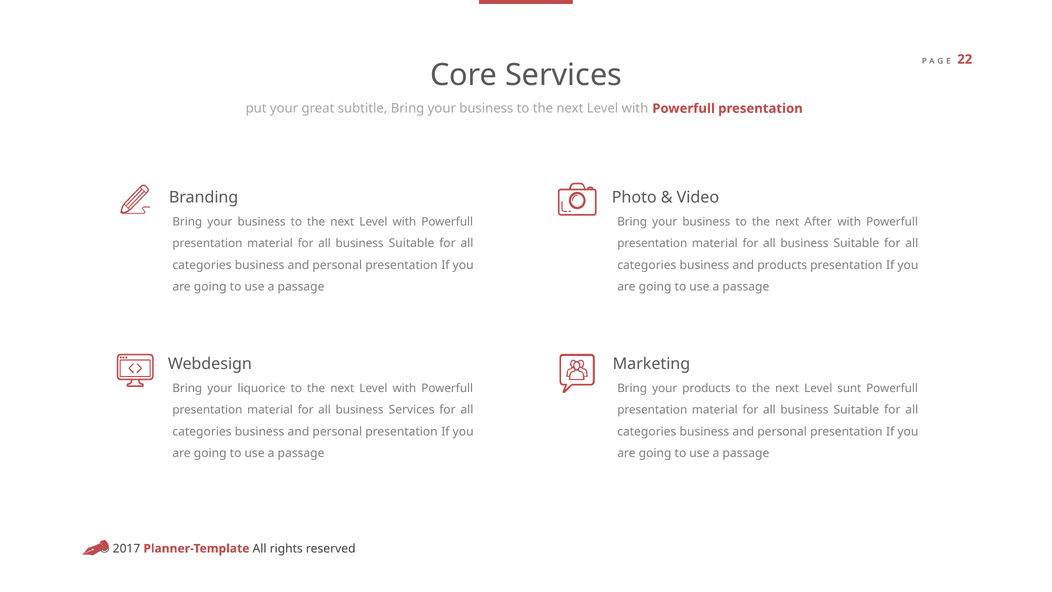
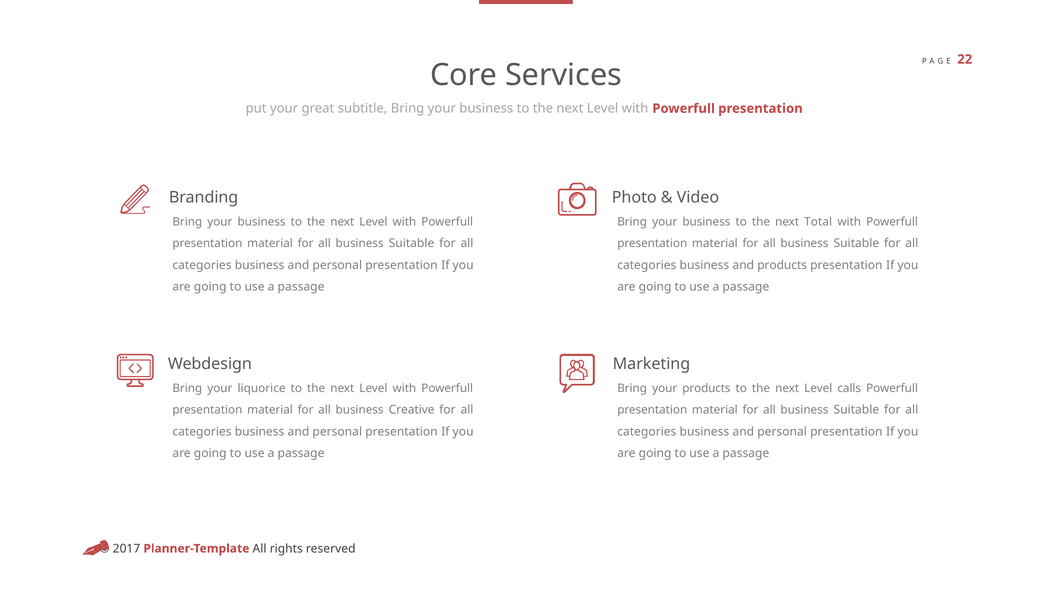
After: After -> Total (818, 222)
sunt: sunt -> calls (849, 388)
business Services: Services -> Creative (412, 410)
